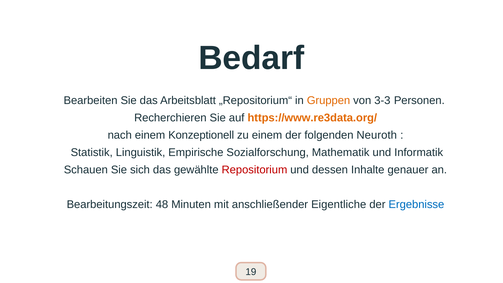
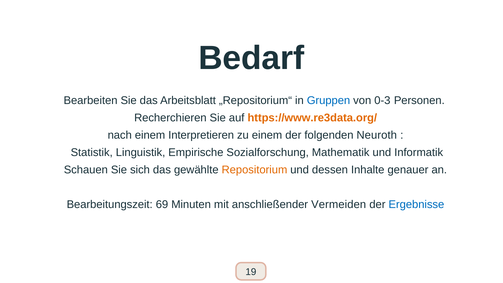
Gruppen colour: orange -> blue (328, 101)
3-3: 3-3 -> 0-3 (382, 101)
Konzeptionell: Konzeptionell -> Interpretieren (201, 135)
Repositorium colour: red -> orange (254, 170)
48: 48 -> 69 (162, 204)
Eigentliche: Eigentliche -> Vermeiden (339, 204)
